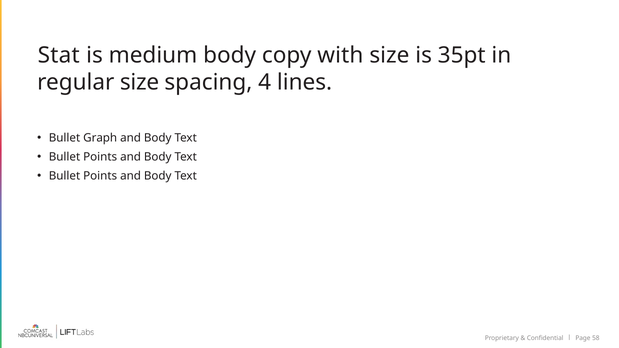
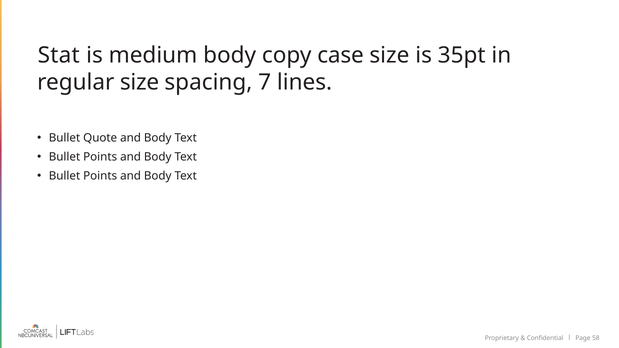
with: with -> case (341, 55)
4: 4 -> 7 (265, 82)
Graph: Graph -> Quote (100, 138)
